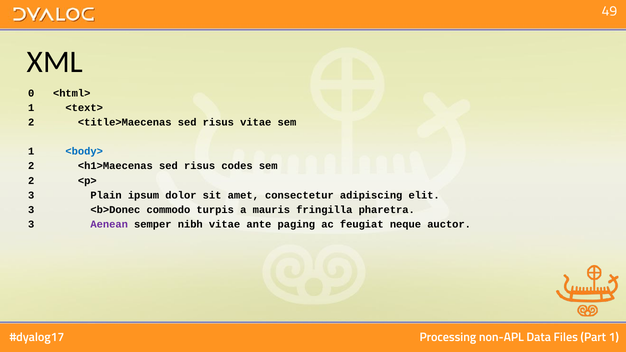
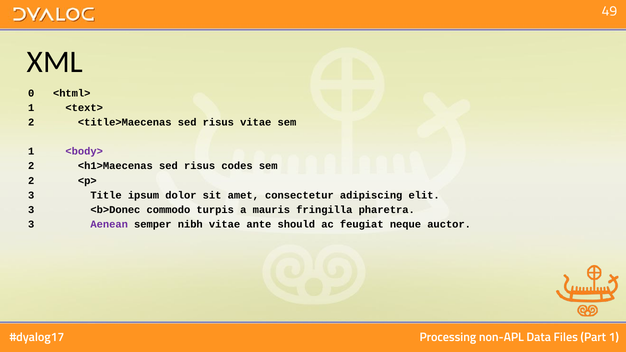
<body> colour: blue -> purple (84, 151)
Plain: Plain -> Title (106, 195)
paging: paging -> should (296, 224)
